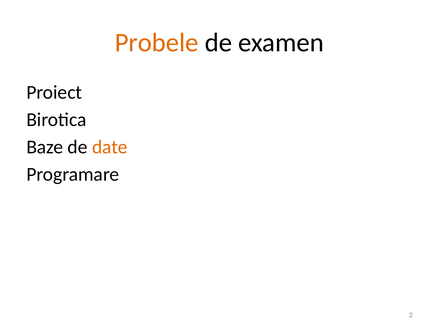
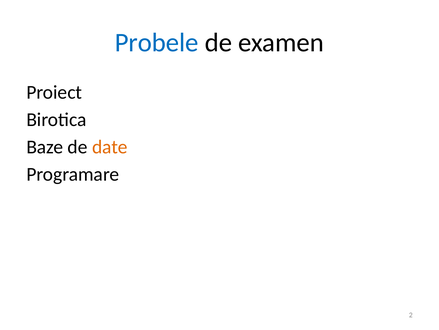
Probele colour: orange -> blue (157, 42)
